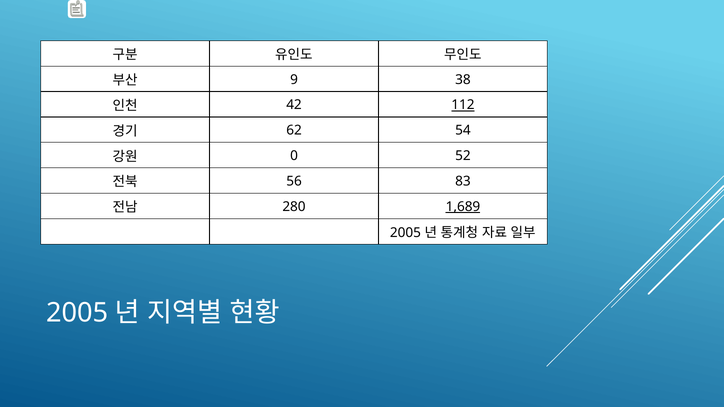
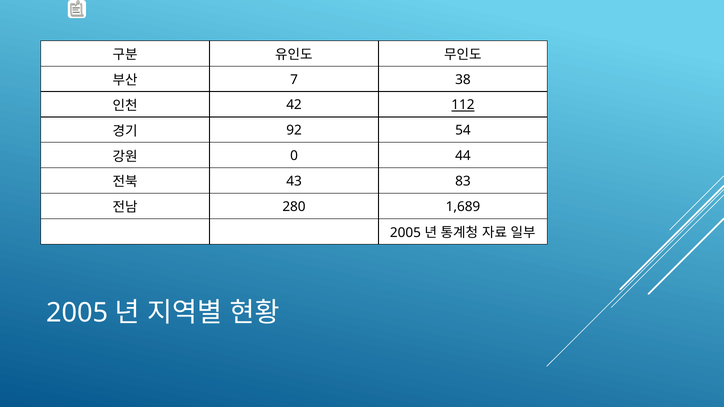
9: 9 -> 7 (294, 80)
62: 62 -> 92 (294, 131)
52: 52 -> 44 (463, 156)
56: 56 -> 43 (294, 181)
1,689 underline: present -> none (463, 207)
